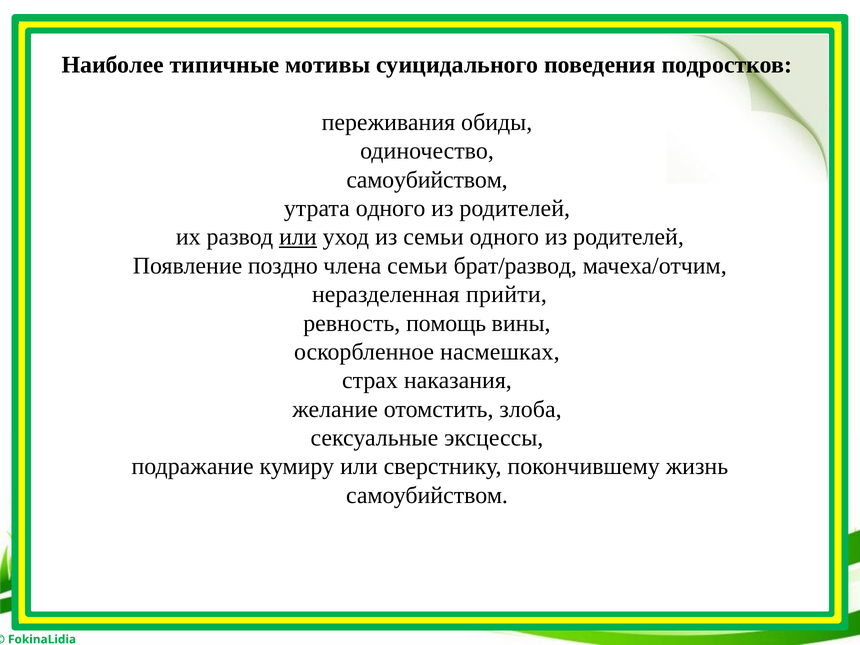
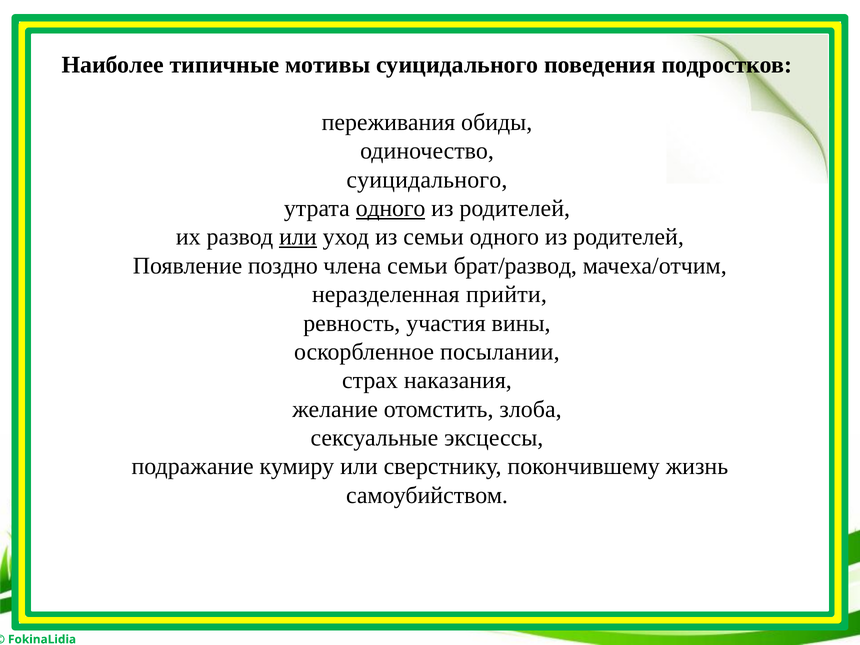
самоубийством: самоубийством -> суицидального (427, 180)
одного underline: none -> present (391, 208)
помощь: помощь -> участия (446, 323)
насмешках: насмешках -> посылании (500, 352)
